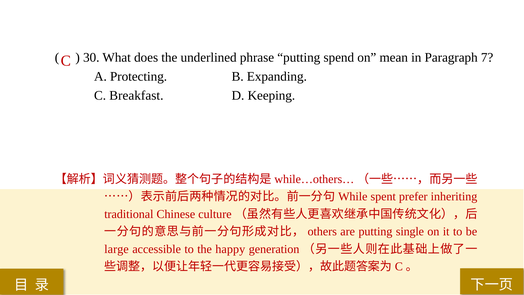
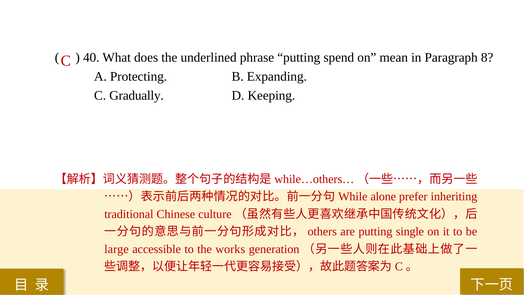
30: 30 -> 40 (91, 58)
7: 7 -> 8 (487, 58)
Breakfast: Breakfast -> Gradually (137, 95)
spent: spent -> alone (383, 196)
happy: happy -> works (230, 249)
